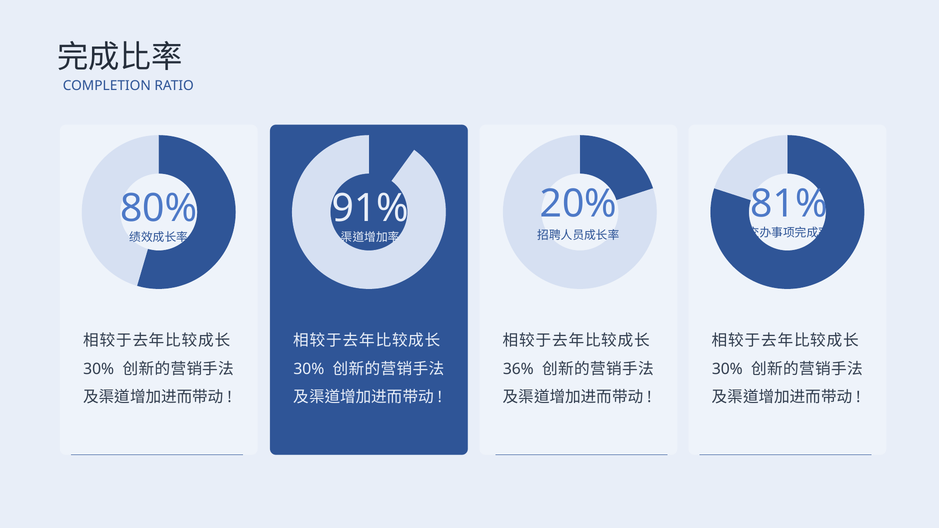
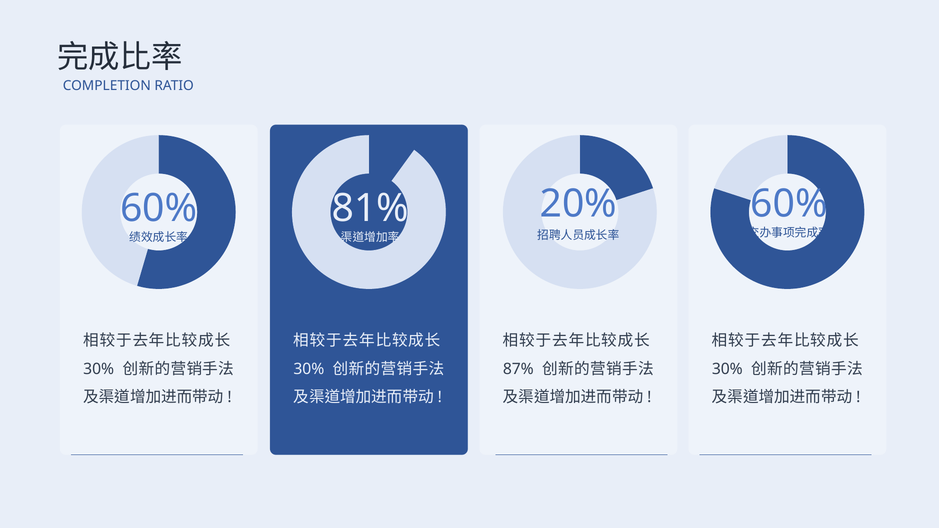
81%: 81% -> 60% (789, 204)
80%: 80% -> 60% (159, 208)
91%: 91% -> 81% (370, 208)
36%: 36% -> 87% (518, 369)
